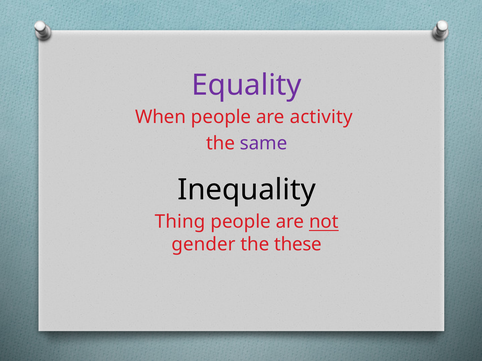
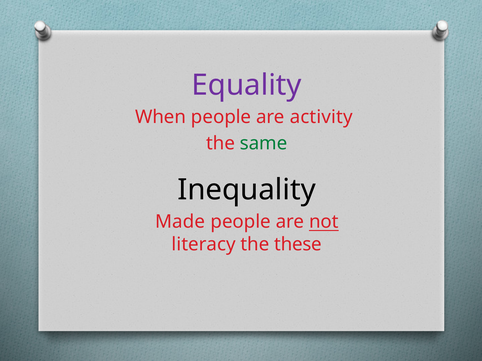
same colour: purple -> green (264, 143)
Thing: Thing -> Made (180, 222)
gender: gender -> literacy (204, 245)
